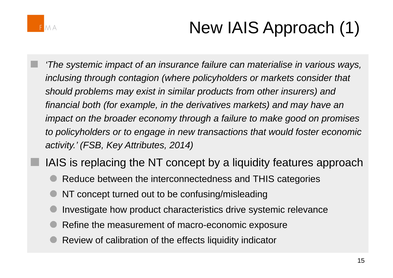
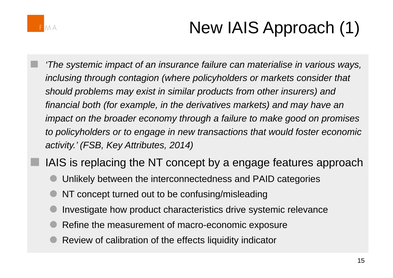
a liquidity: liquidity -> engage (251, 163)
Reduce: Reduce -> Unlikely (78, 179)
THIS: THIS -> PAID (264, 179)
